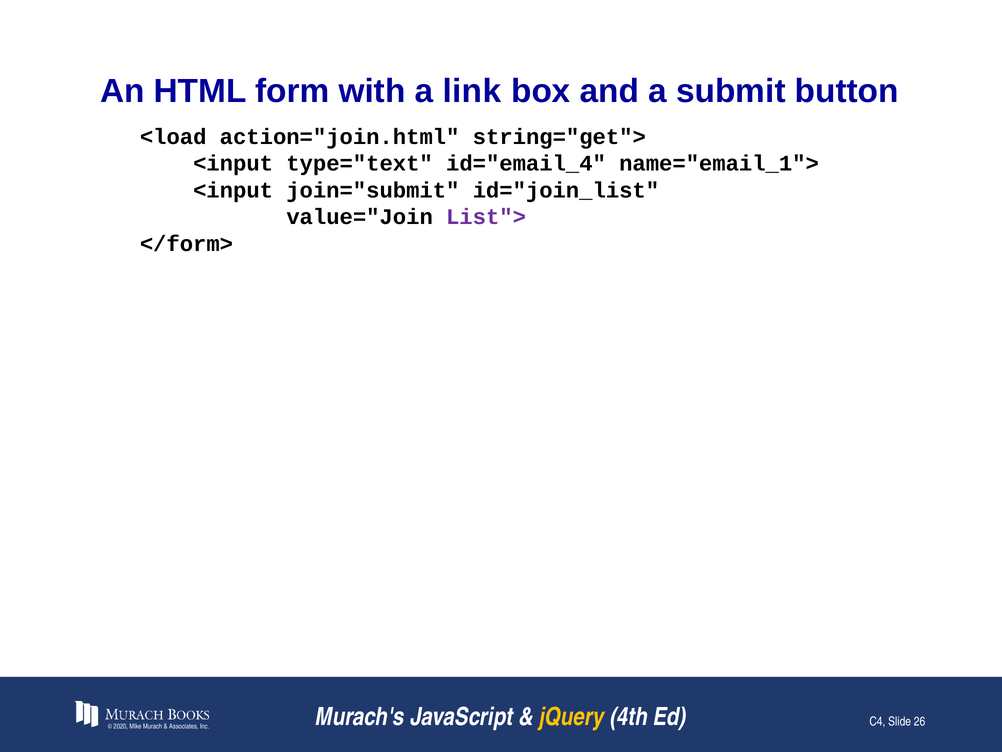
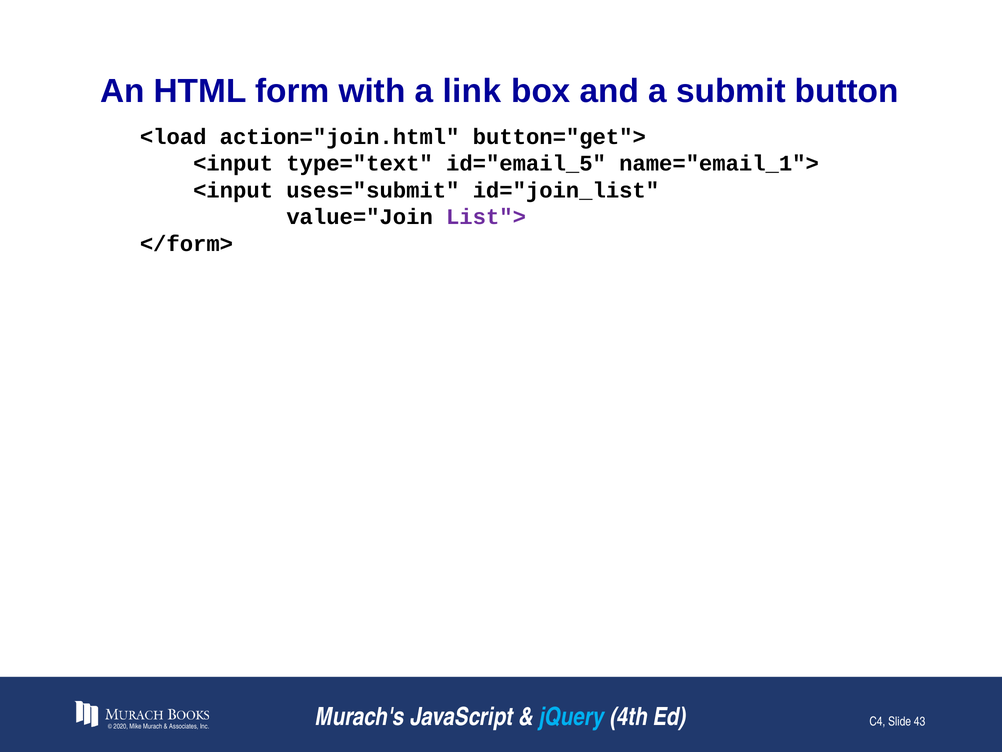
string="get">: string="get"> -> button="get"> (559, 137)
id="email_4: id="email_4 -> id="email_5 (526, 164)
join="submit: join="submit -> uses="submit (373, 190)
jQuery colour: yellow -> light blue (572, 716)
26: 26 -> 43 (920, 721)
